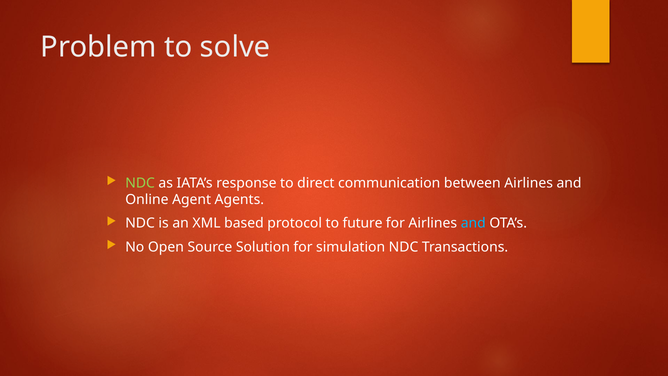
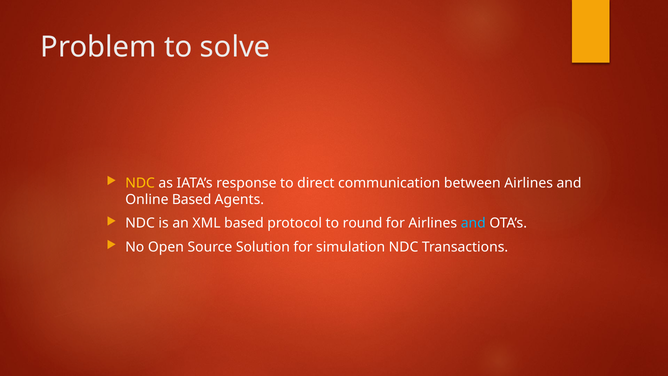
NDC colour: light green -> yellow (140, 183)
Online Agent: Agent -> Based (192, 200)
future: future -> round (363, 223)
